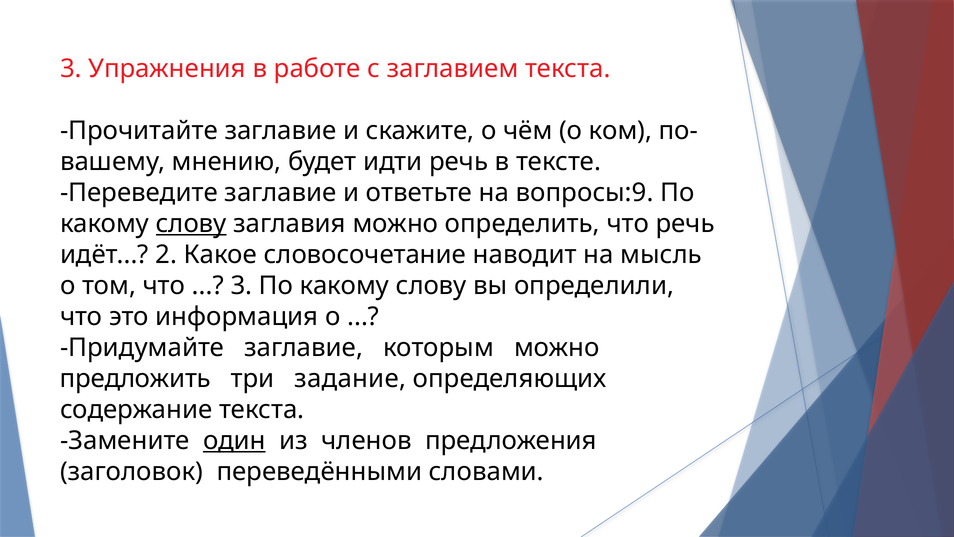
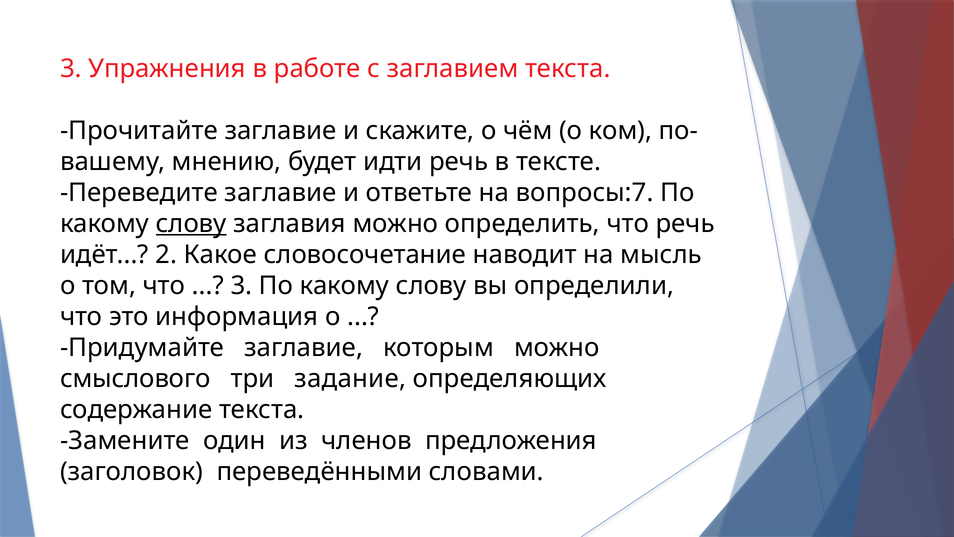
вопросы:9: вопросы:9 -> вопросы:7 (585, 192)
предложить: предложить -> смыслового (135, 378)
один underline: present -> none (234, 440)
